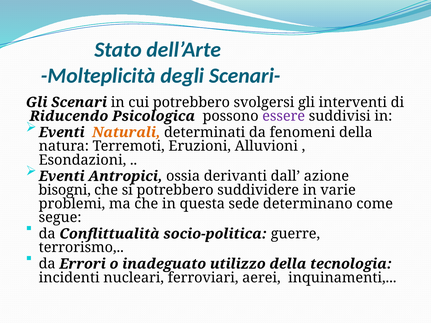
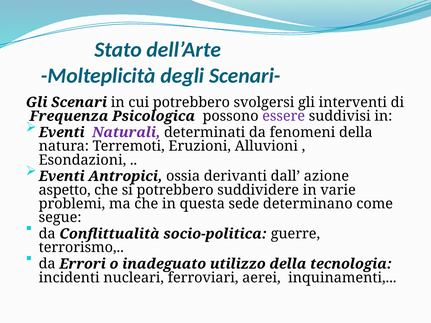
Riducendo: Riducendo -> Frequenza (69, 116)
Naturali colour: orange -> purple (126, 132)
bisogni: bisogni -> aspetto (65, 190)
